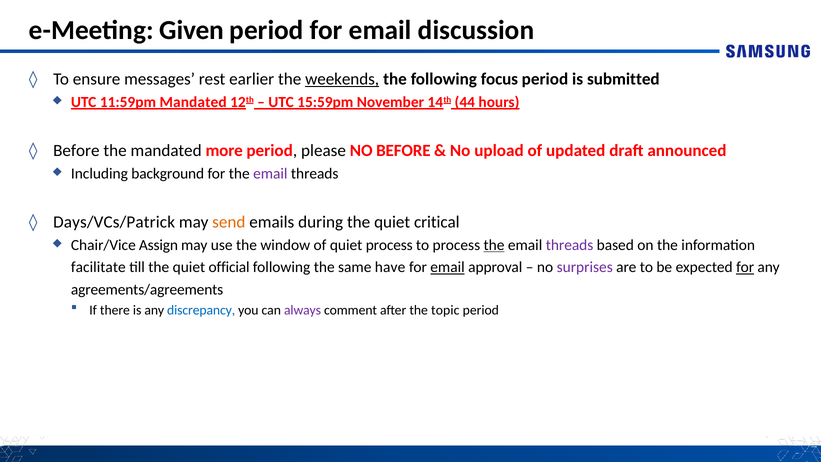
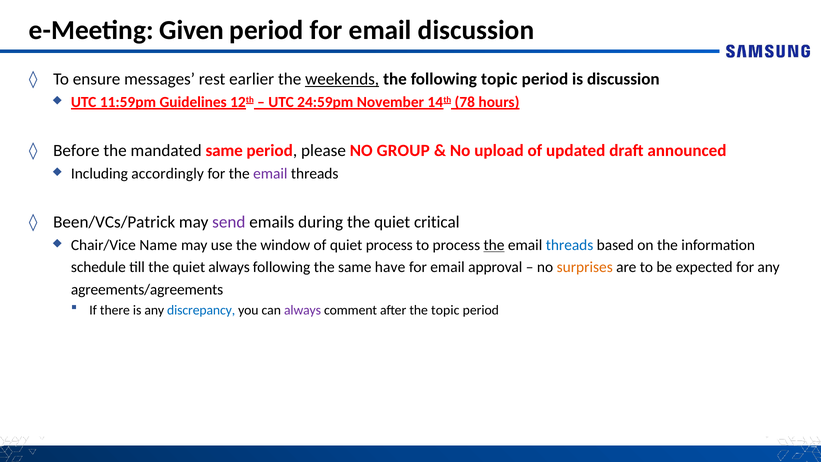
following focus: focus -> topic (499, 79)
is submitted: submitted -> discussion (623, 79)
11:59pm Mandated: Mandated -> Guidelines (193, 102)
15:59pm: 15:59pm -> 24:59pm (325, 102)
44: 44 -> 78 (465, 102)
mandated more: more -> same (224, 151)
NO BEFORE: BEFORE -> GROUP (403, 151)
background: background -> accordingly (168, 174)
Days/VCs/Patrick: Days/VCs/Patrick -> Been/VCs/Patrick (114, 222)
send colour: orange -> purple (229, 222)
Assign: Assign -> Name (158, 245)
threads colour: purple -> blue (570, 245)
facilitate: facilitate -> schedule (98, 267)
quiet official: official -> always (229, 267)
email underline: present -> none (448, 267)
surprises colour: purple -> orange (585, 267)
for underline: present -> none (745, 267)
